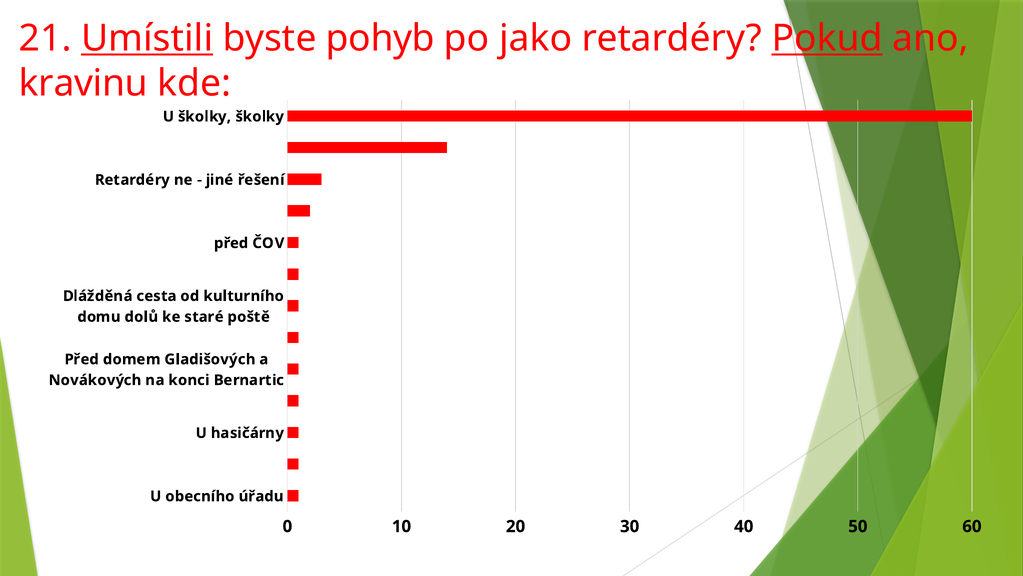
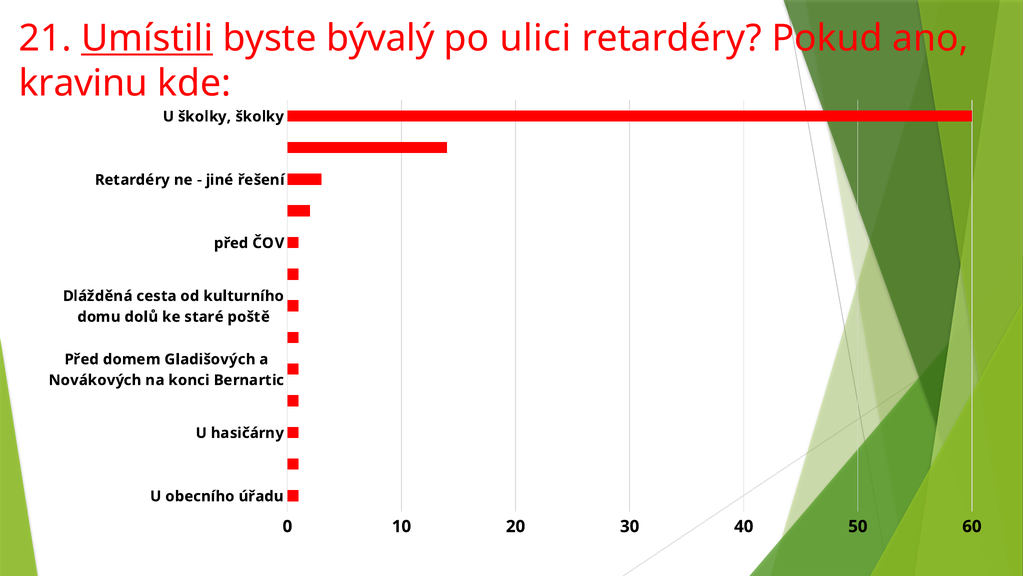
pohyb: pohyb -> bývalý (380, 39)
jako: jako -> ulici (535, 39)
Pokud underline: present -> none (827, 39)
